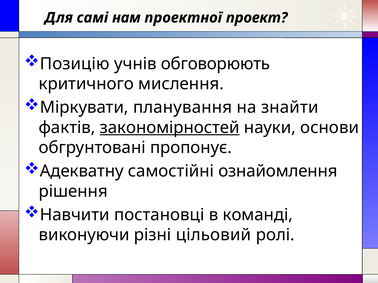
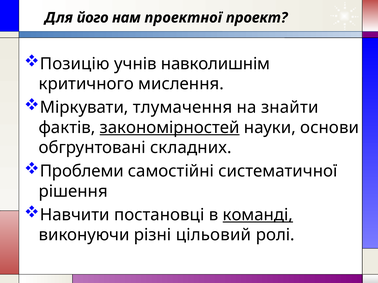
самі: самі -> його (93, 18)
обговорюють: обговорюють -> навколишнім (216, 64)
планування: планування -> тлумачення (183, 108)
пропонує: пропонує -> складних (191, 148)
Адекватну: Адекватну -> Проблеми (82, 171)
ознайомлення: ознайомлення -> систематичної (278, 171)
команді underline: none -> present (258, 215)
